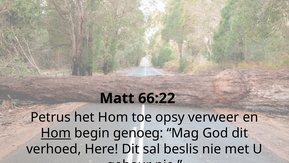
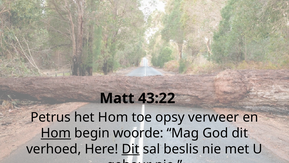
66:22: 66:22 -> 43:22 (157, 98)
genoeg: genoeg -> woorde (138, 133)
Dit underline: none -> present (131, 149)
